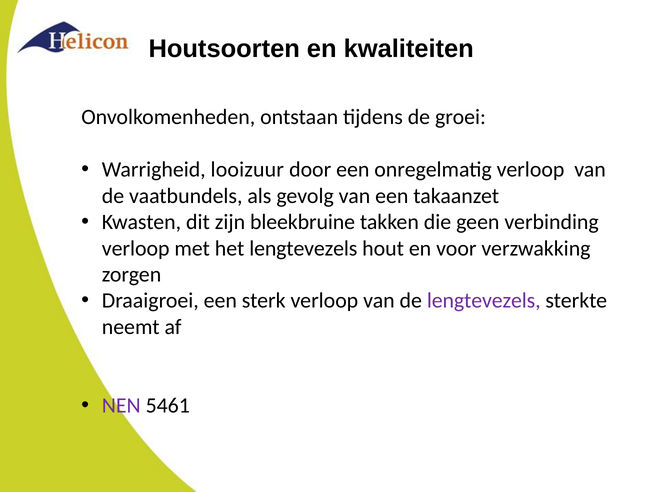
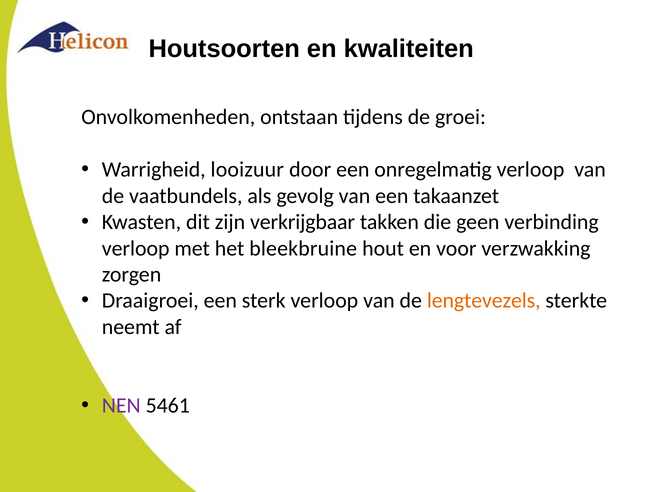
bleekbruine: bleekbruine -> verkrijgbaar (303, 222)
het lengtevezels: lengtevezels -> bleekbruine (303, 248)
lengtevezels colour: purple -> orange (484, 301)
